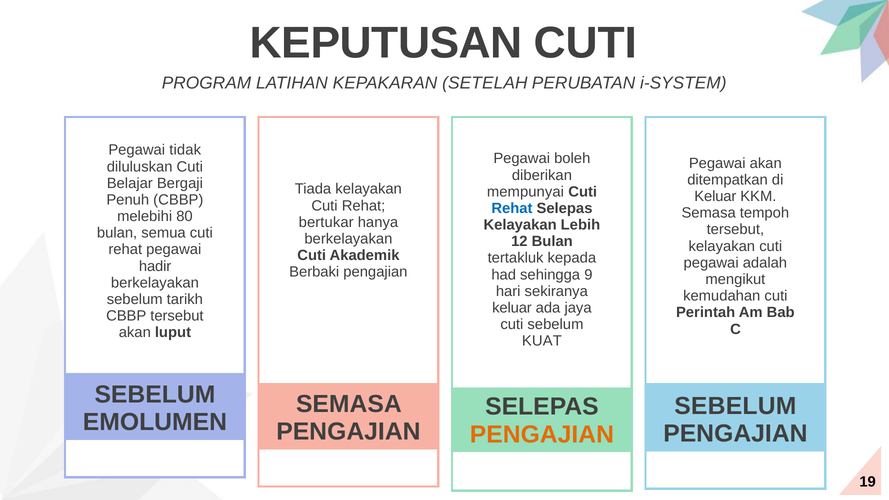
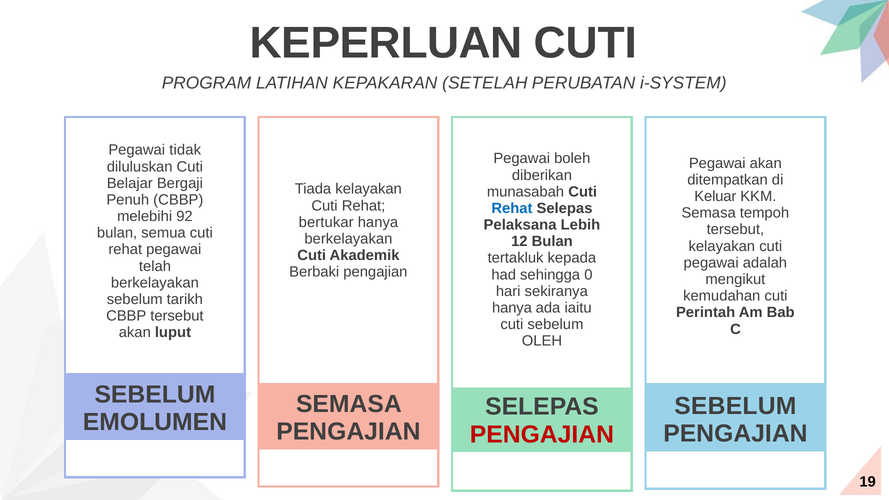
KEPUTUSAN: KEPUTUSAN -> KEPERLUAN (386, 43)
mempunyai: mempunyai -> munasabah (525, 192)
80: 80 -> 92 (185, 216)
Kelayakan: Kelayakan -> Pelaksana (520, 225)
hadir: hadir -> telah (155, 266)
9: 9 -> 0 (588, 275)
keluar: keluar -> hanya (512, 308)
jaya: jaya -> iaitu (578, 308)
KUAT: KUAT -> OLEH (542, 341)
PENGAJIAN colour: orange -> red (542, 434)
